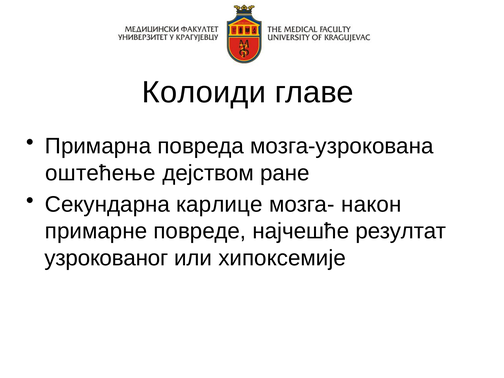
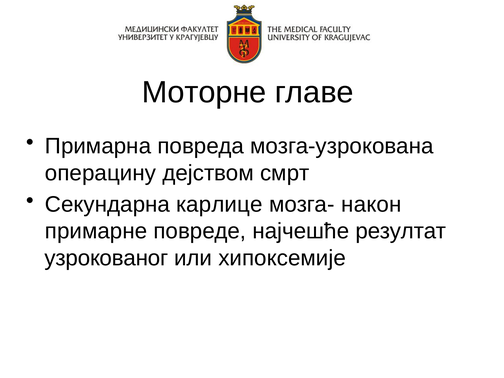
Колоиди: Колоиди -> Моторне (204, 92)
оштећење: оштећење -> операцину (100, 173)
ране: ране -> смрт (285, 173)
